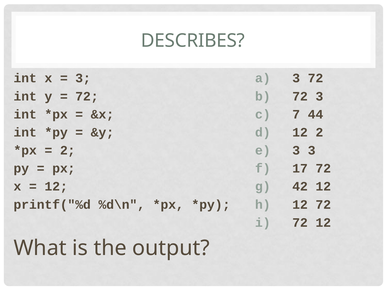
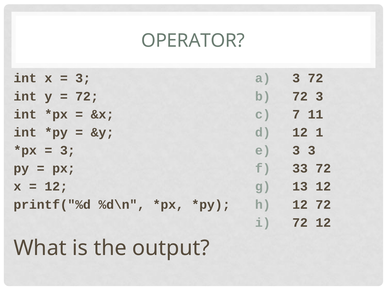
DESCRIBES: DESCRIBES -> OPERATOR (193, 41)
44: 44 -> 11 (316, 114)
12 2: 2 -> 1 (320, 132)
2: 2 -> 3 (68, 151)
17: 17 -> 33 (300, 169)
42: 42 -> 13 (300, 187)
